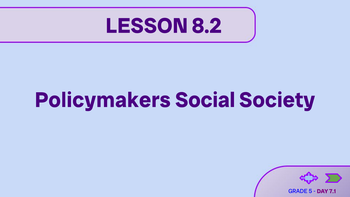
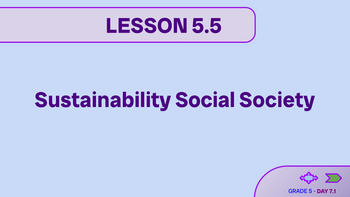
8.2: 8.2 -> 5.5 (207, 26)
Policymakers: Policymakers -> Sustainability (103, 100)
